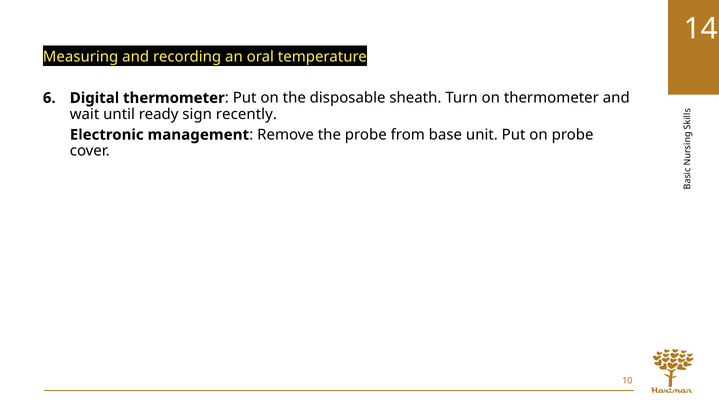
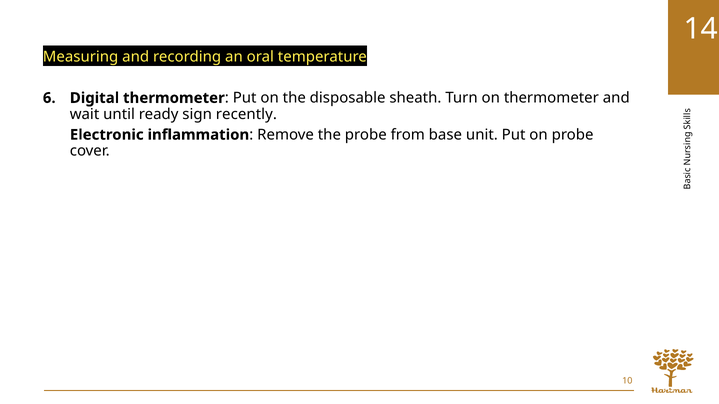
management: management -> inflammation (198, 135)
